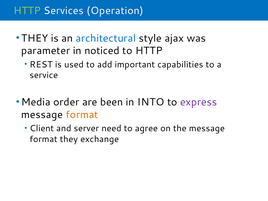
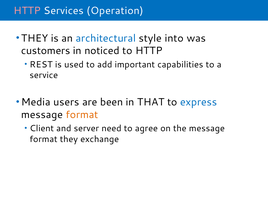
HTTP colour: light green -> pink (27, 11)
ajax: ajax -> into (174, 38)
parameter: parameter -> customers (46, 51)
order: order -> users (66, 102)
INTO: INTO -> THAT (151, 102)
express colour: purple -> blue (199, 102)
